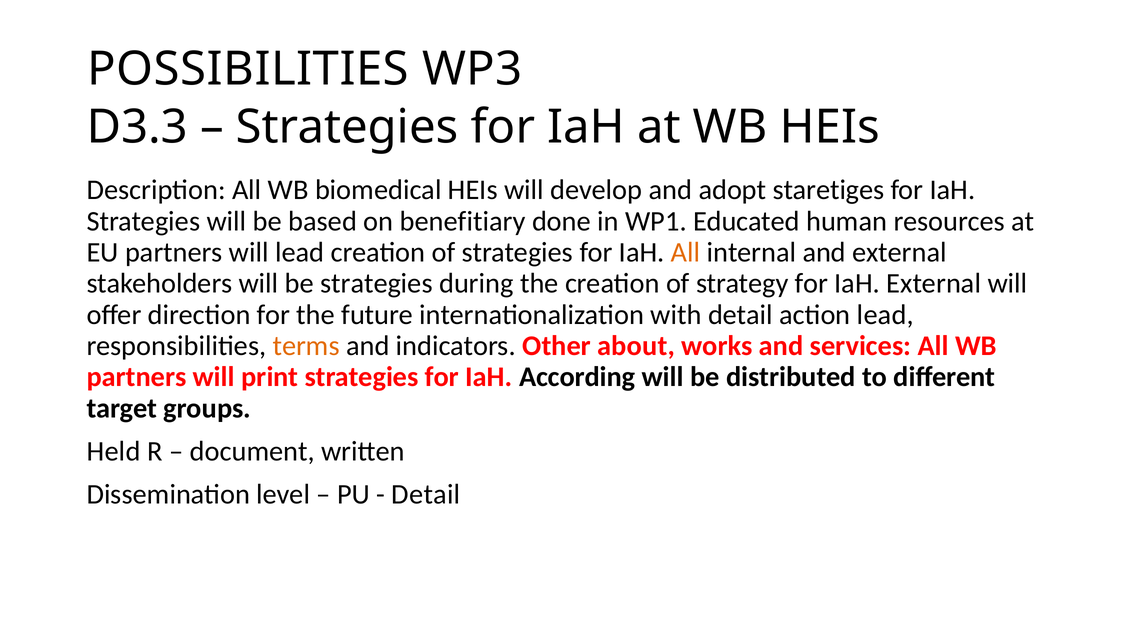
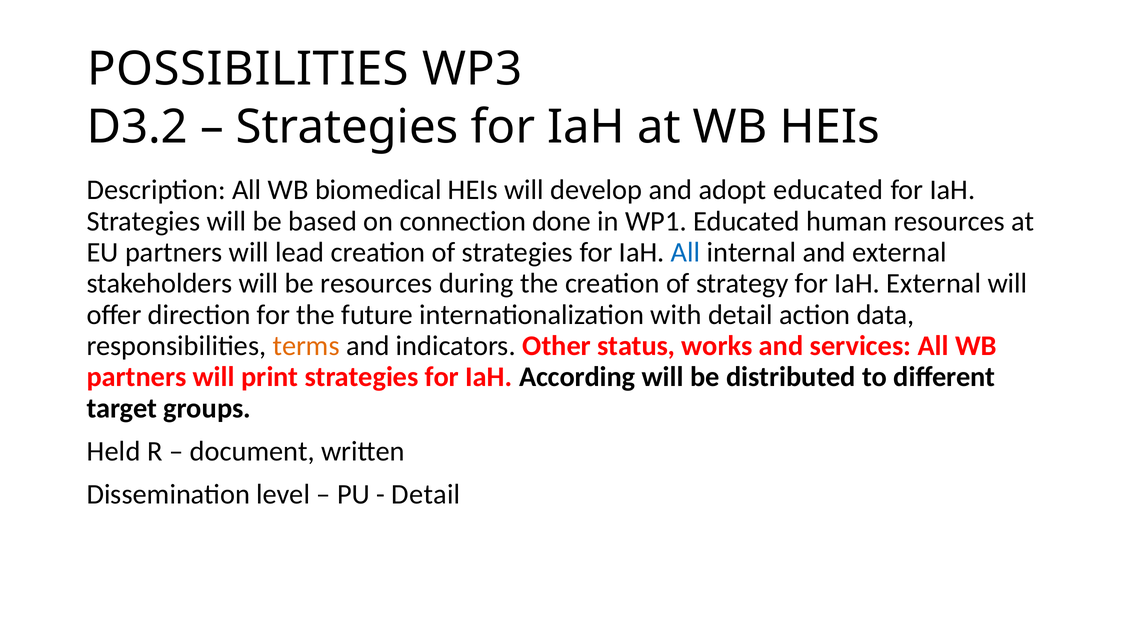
D3.3: D3.3 -> D3.2 (137, 127)
adopt staretiges: staretiges -> educated (828, 190)
benefitiary: benefitiary -> connection (463, 221)
All colour: orange -> blue (686, 252)
be strategies: strategies -> resources (376, 284)
action lead: lead -> data (886, 315)
about: about -> status (636, 346)
